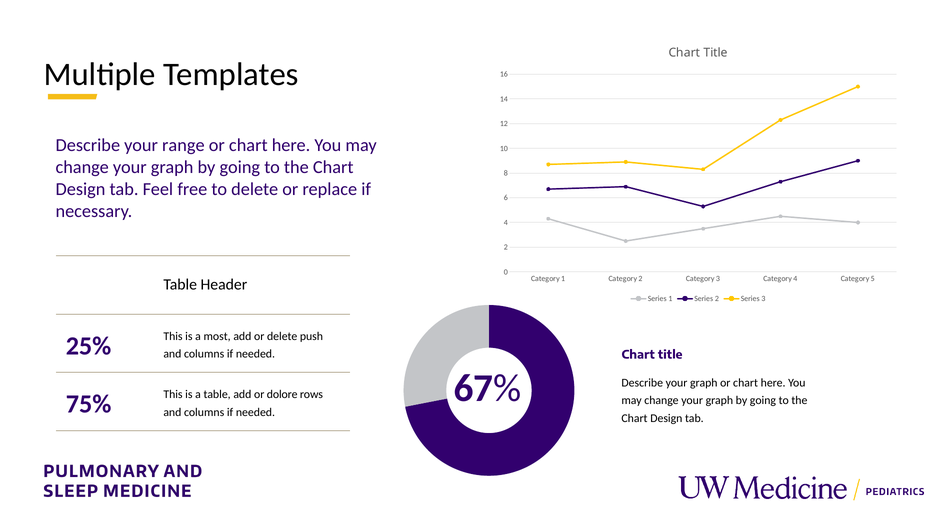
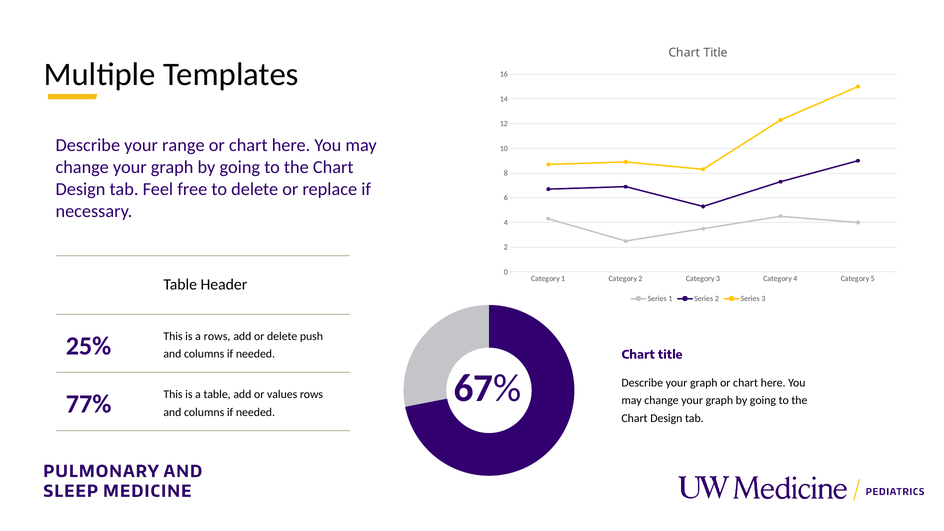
a most: most -> rows (217, 336)
75%: 75% -> 77% (89, 404)
dolore: dolore -> values (282, 394)
